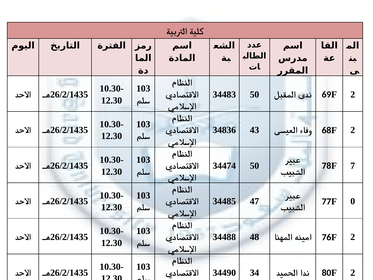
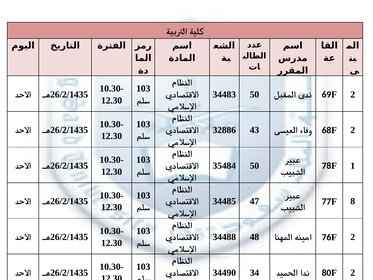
34836: 34836 -> 32886 (224, 130)
34474: 34474 -> 35484 (224, 166)
7: 7 -> 1 (353, 166)
0: 0 -> 8 (353, 201)
